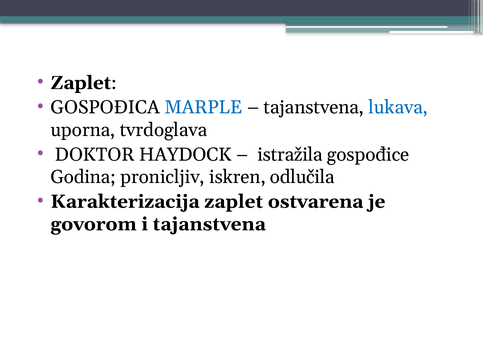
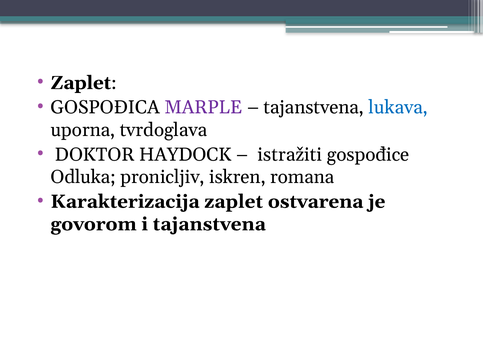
MARPLE colour: blue -> purple (203, 107)
istražila: istražila -> istražiti (290, 155)
Godina: Godina -> Odluka (83, 177)
odlučila: odlučila -> romana (302, 177)
